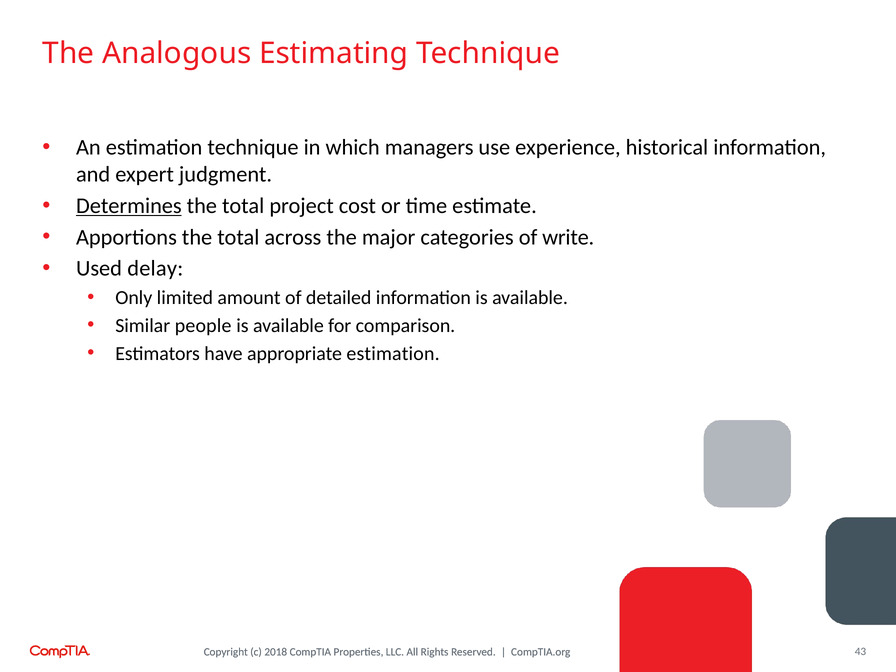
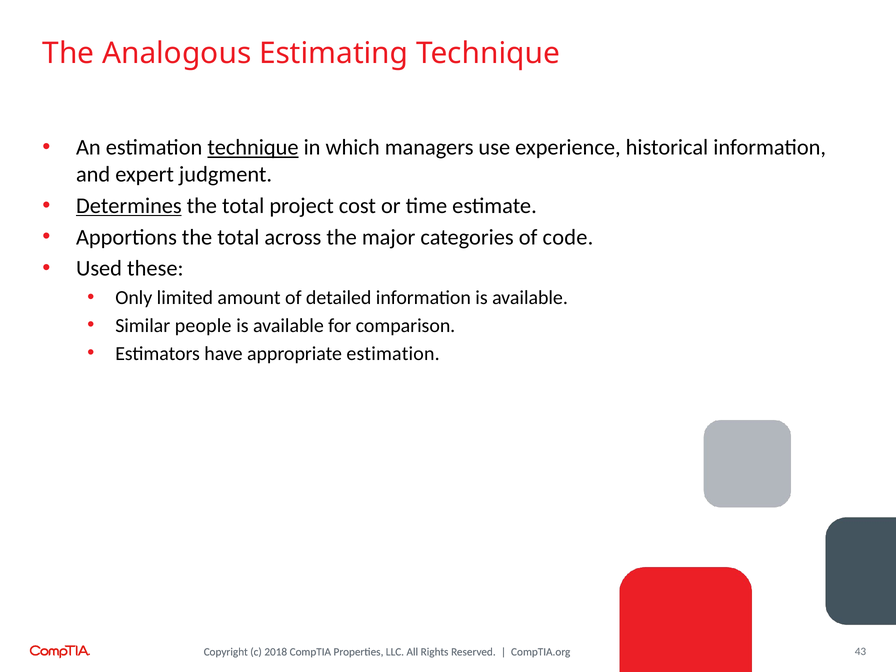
technique underline: none -> present (253, 148)
write: write -> code (568, 237)
delay: delay -> these (155, 269)
